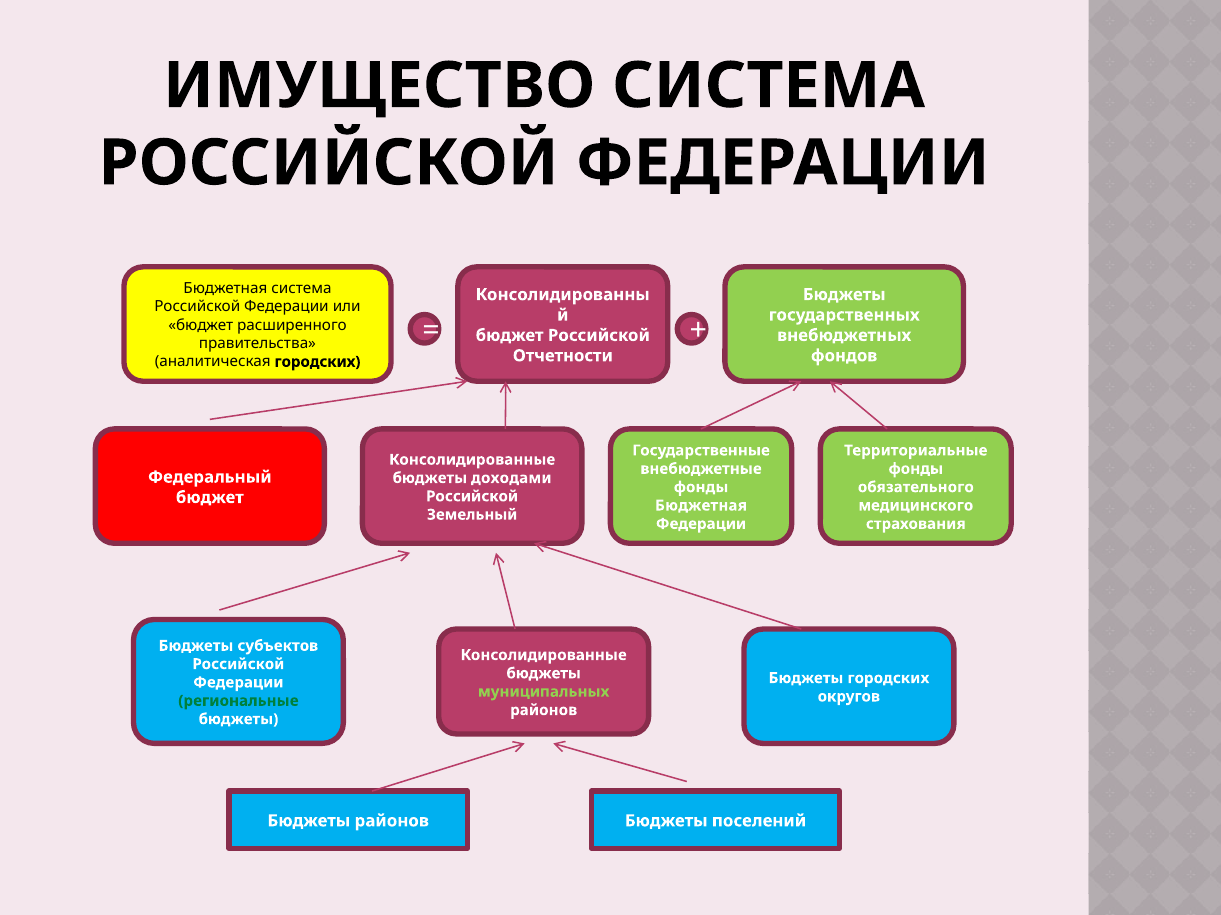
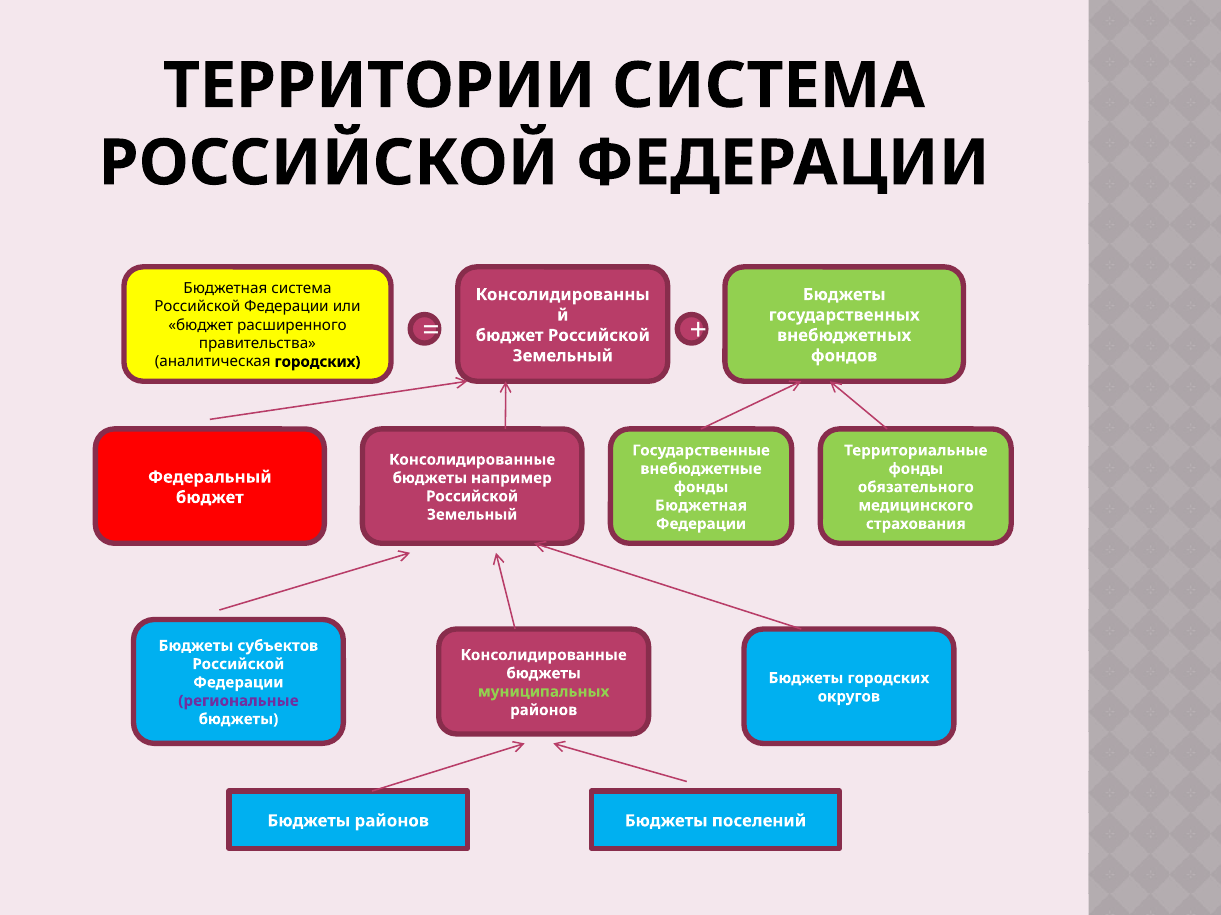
ИМУЩЕСТВО: ИМУЩЕСТВО -> ТЕРРИТОРИИ (379, 86)
Отчетности: Отчетности -> Земельный (563, 356)
доходами: доходами -> например (511, 478)
региональные colour: green -> purple (238, 701)
